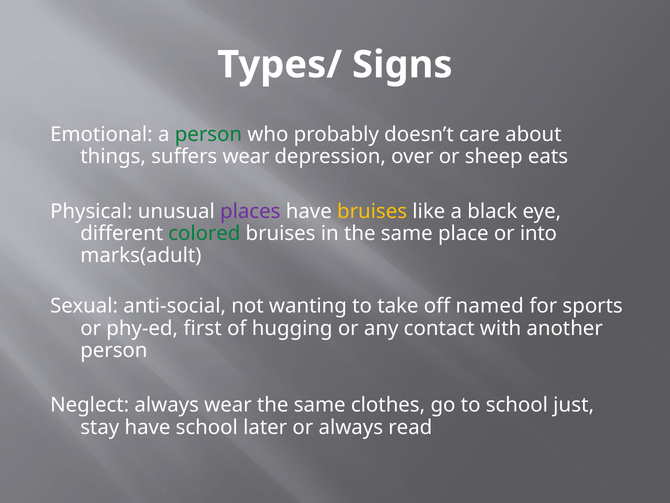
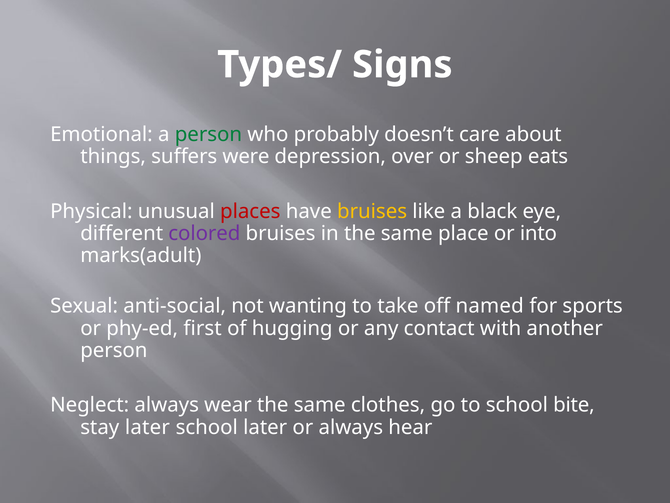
suffers wear: wear -> were (246, 156)
places colour: purple -> red (250, 211)
colored colour: green -> purple (204, 233)
just: just -> bite (574, 405)
stay have: have -> later (147, 427)
read: read -> hear (410, 427)
